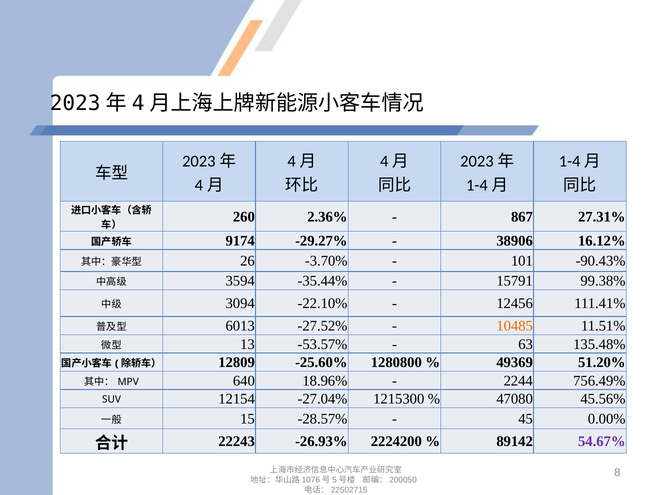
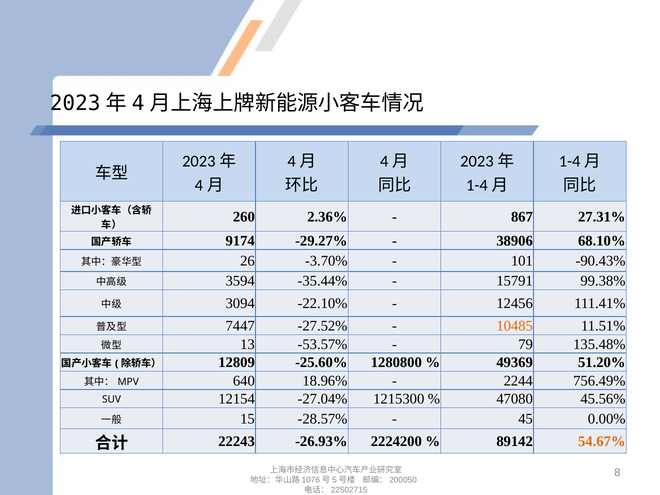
16.12%: 16.12% -> 68.10% (602, 241)
6013: 6013 -> 7447 (240, 326)
63: 63 -> 79 (526, 344)
54.67% colour: purple -> orange (602, 441)
